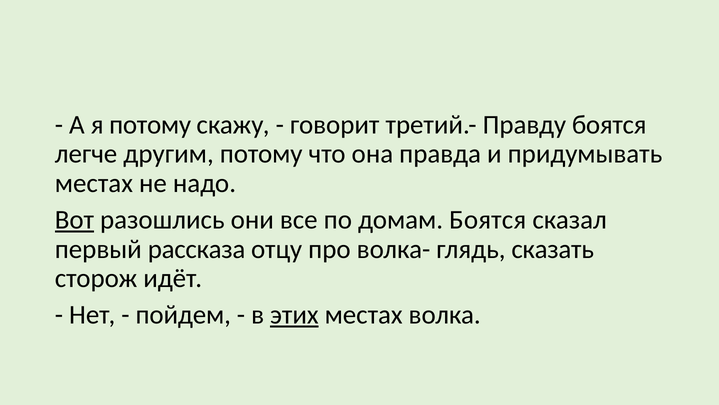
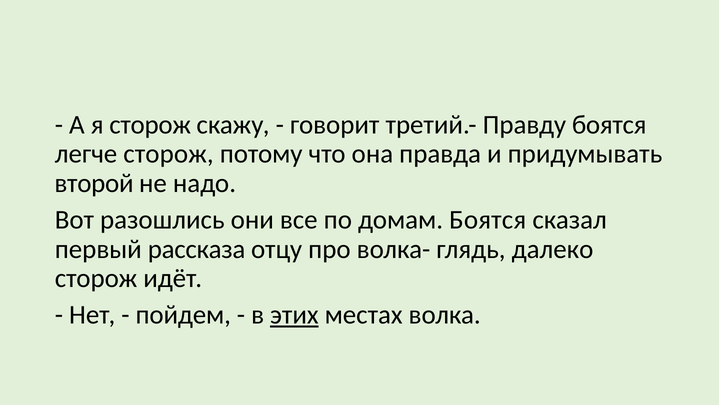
я потому: потому -> сторож (150, 125)
легче другим: другим -> сторож (168, 154)
местах: местах -> второй (94, 183)
Вот underline: present -> none (74, 220)
сказать: сказать -> далеко (553, 249)
